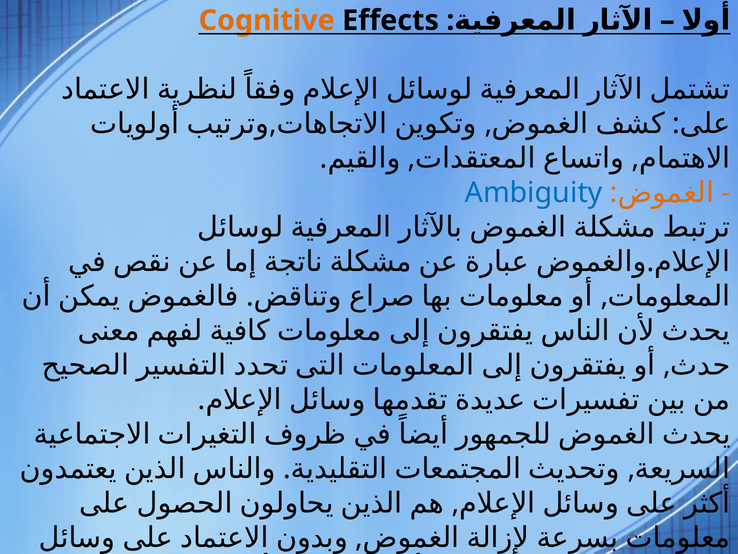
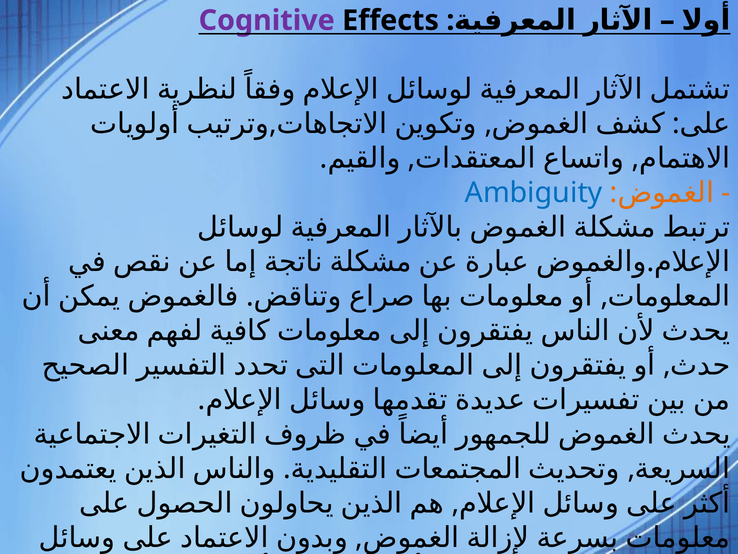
Cognitive colour: orange -> purple (267, 20)
